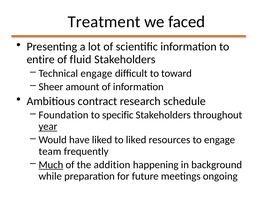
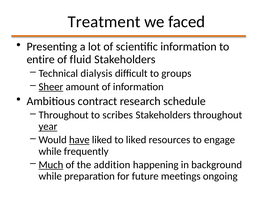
Technical engage: engage -> dialysis (96, 73)
toward: toward -> groups (176, 73)
Sheer underline: none -> present (51, 87)
Foundation: Foundation -> Throughout (64, 115)
specific: specific -> scribes (118, 115)
have underline: none -> present (79, 140)
team: team -> while (50, 151)
